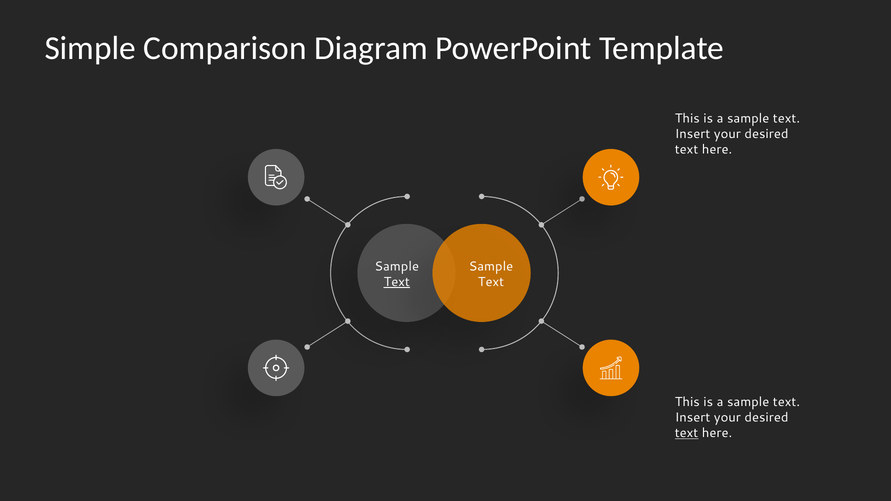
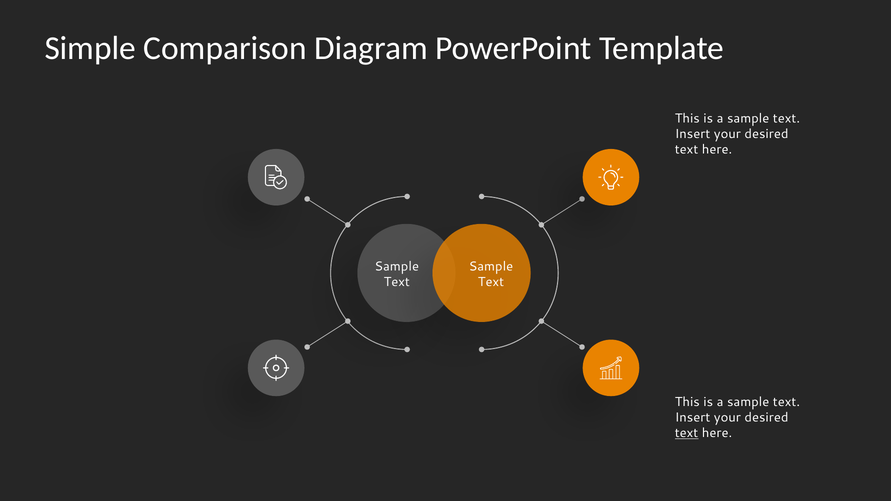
Text underline: present -> none (397, 282)
